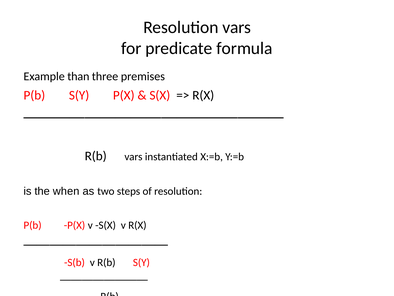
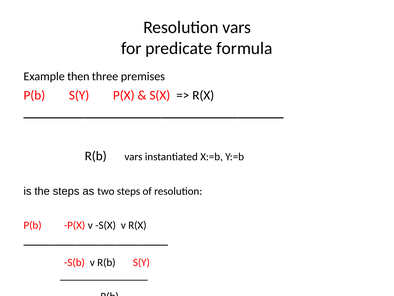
than: than -> then (78, 76)
the when: when -> steps (66, 191)
